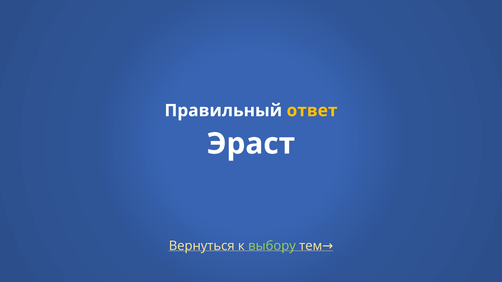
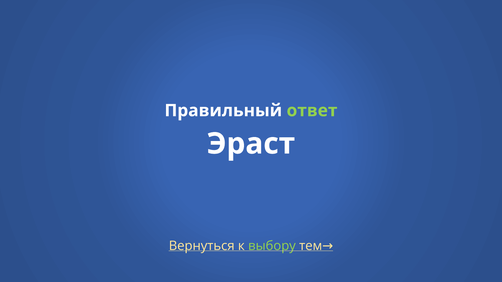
ответ colour: yellow -> light green (312, 111)
